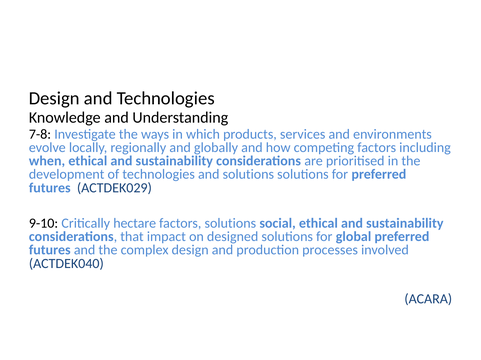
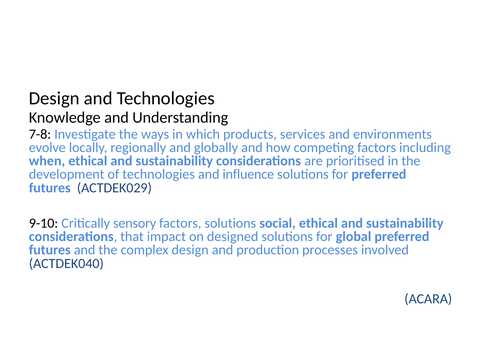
and solutions: solutions -> influence (248, 175)
hectare: hectare -> sensory (135, 224)
